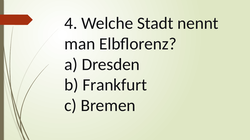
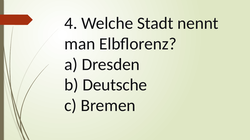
Frankfurt: Frankfurt -> Deutsche (115, 85)
